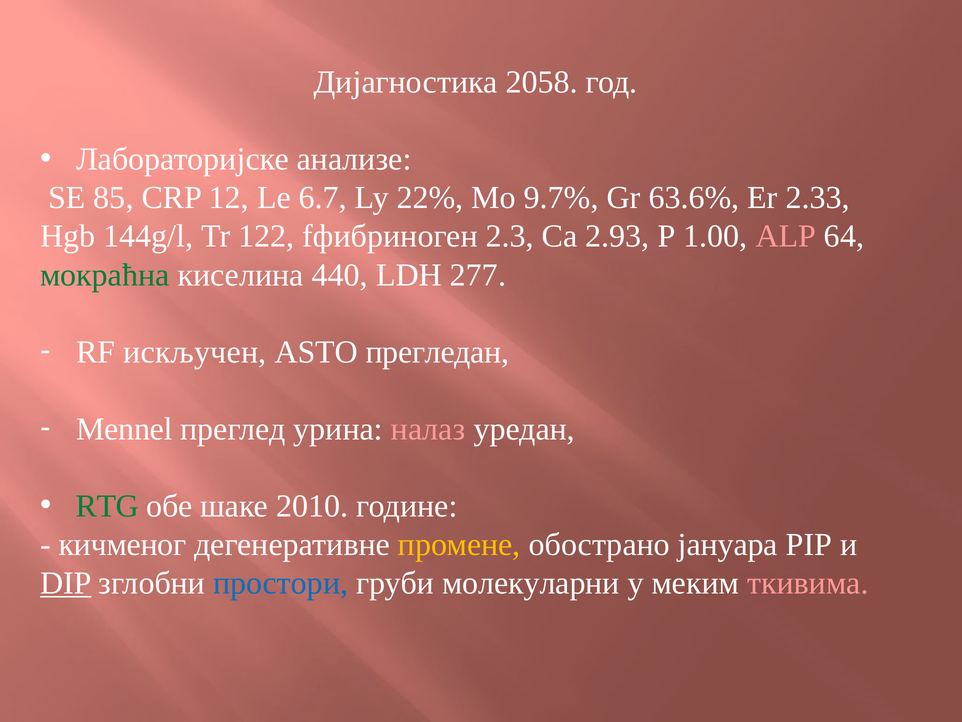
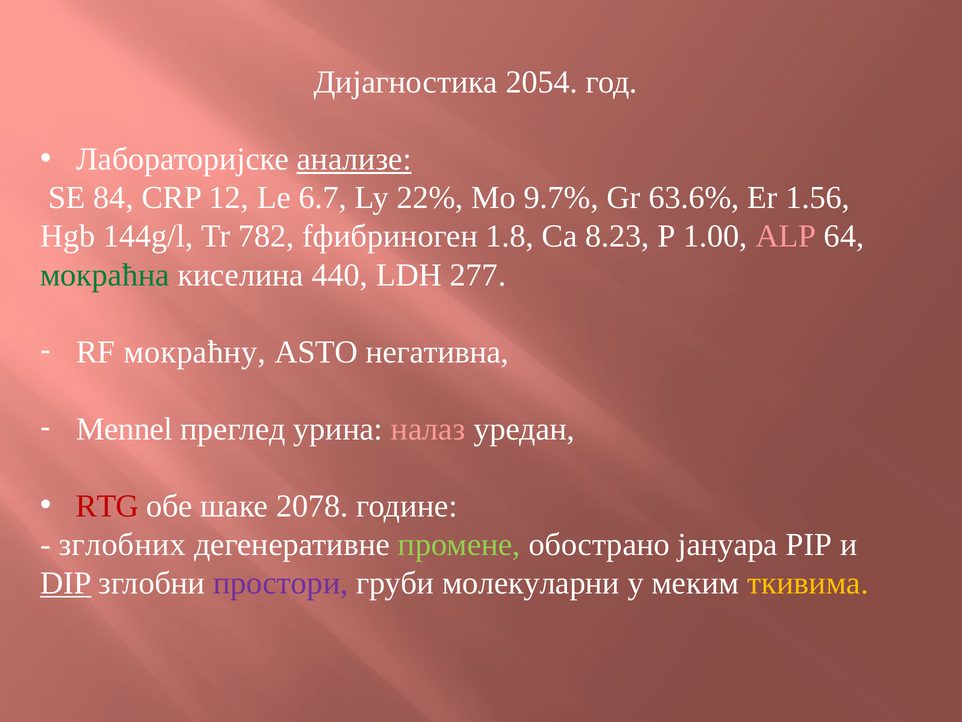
2058: 2058 -> 2054 (542, 82)
анализе underline: none -> present (354, 159)
85: 85 -> 84 (114, 198)
2.33: 2.33 -> 1.56 (818, 198)
122: 122 -> 782 (266, 236)
2.3: 2.3 -> 1.8 (510, 236)
2.93: 2.93 -> 8.23 (617, 236)
искључен: искључен -> мокраћну (195, 352)
прегледан: прегледан -> негативна (437, 352)
RTG colour: green -> red (107, 506)
2010: 2010 -> 2078 (312, 506)
кичменог: кичменог -> зглобних (122, 544)
промене colour: yellow -> light green (459, 544)
простори colour: blue -> purple (281, 583)
ткивима colour: pink -> yellow (808, 583)
